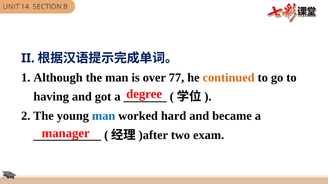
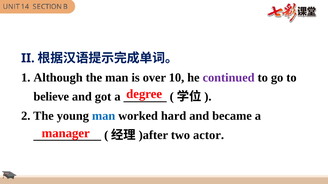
77: 77 -> 10 (177, 78)
continued colour: orange -> purple (229, 78)
having: having -> believe (51, 97)
exam: exam -> actor (209, 135)
